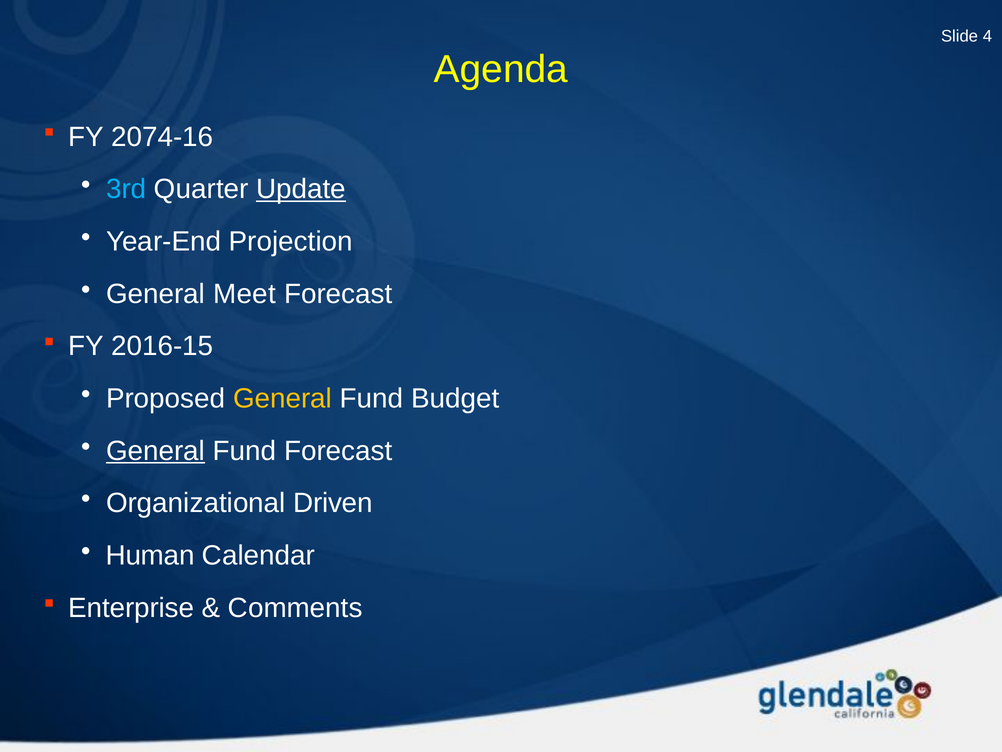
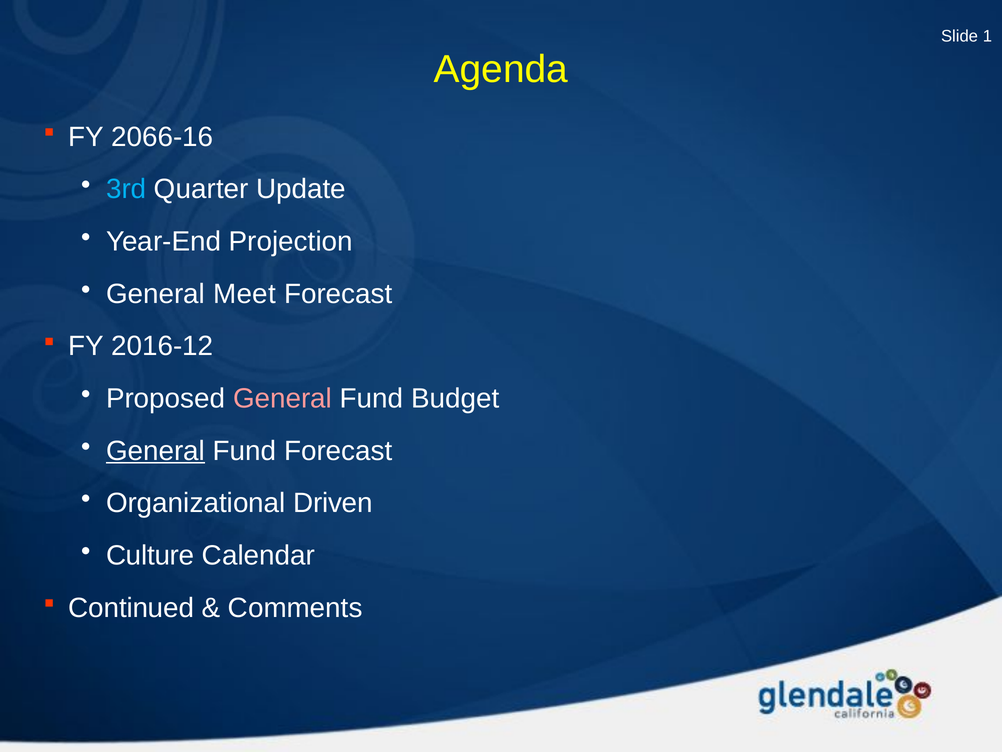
4: 4 -> 1 (987, 36)
2074-16: 2074-16 -> 2066-16 (162, 137)
Update underline: present -> none (301, 189)
2016-15: 2016-15 -> 2016-12 (162, 346)
General colour: yellow -> pink (283, 398)
Human: Human -> Culture (150, 555)
Enterprise: Enterprise -> Continued (131, 608)
